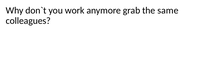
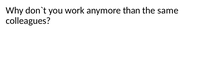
grab: grab -> than (132, 10)
